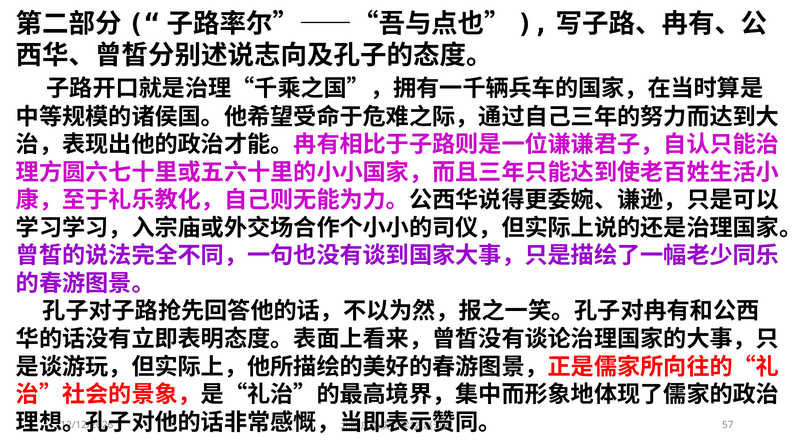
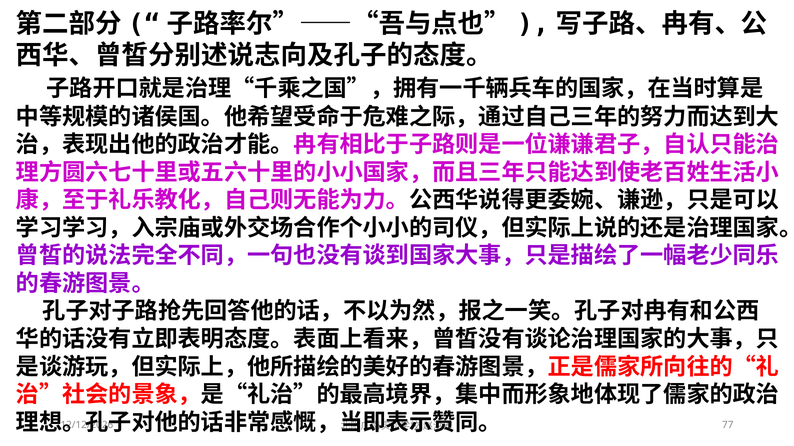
57: 57 -> 77 (728, 426)
